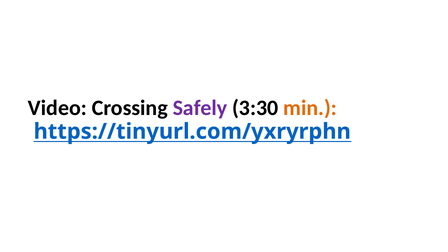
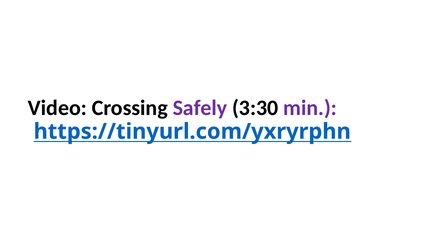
min colour: orange -> purple (310, 108)
